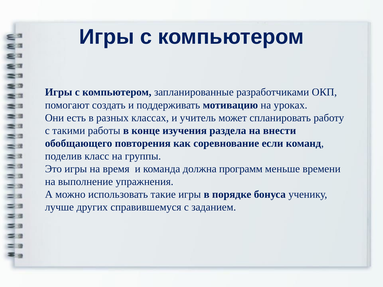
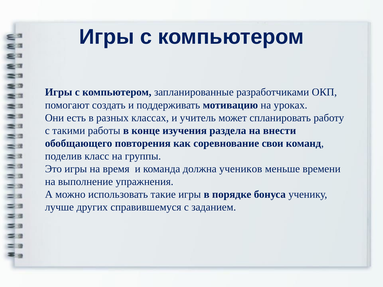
если: если -> свои (273, 143)
программ: программ -> учеников (241, 169)
